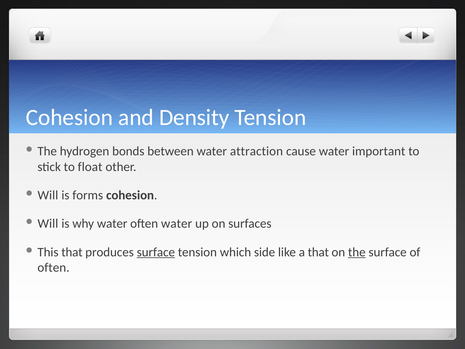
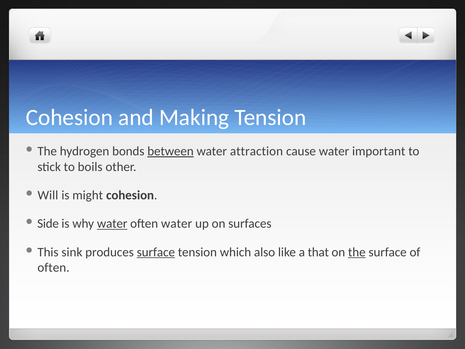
Density: Density -> Making (194, 118)
between underline: none -> present (171, 151)
float: float -> boils (90, 167)
forms: forms -> might (88, 195)
Will: Will -> Side (48, 224)
water underline: none -> present (112, 224)
This that: that -> sink (72, 252)
side: side -> also (265, 252)
